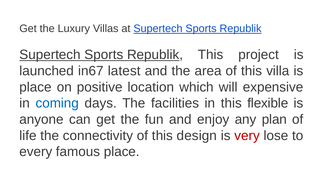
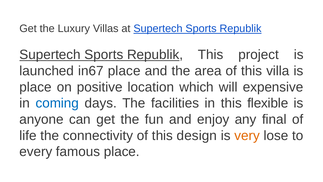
in67 latest: latest -> place (124, 71)
plan: plan -> final (274, 119)
very colour: red -> orange (247, 135)
